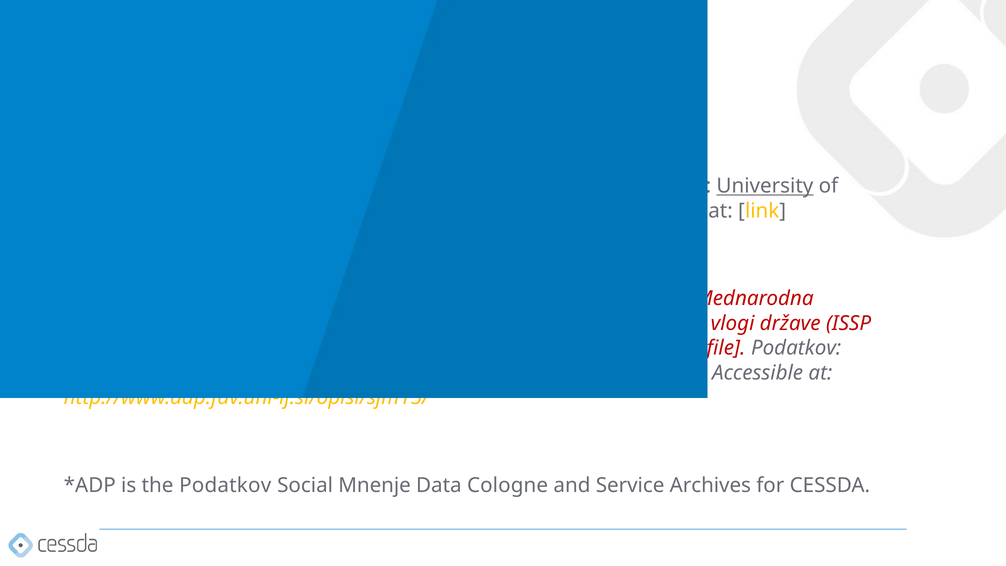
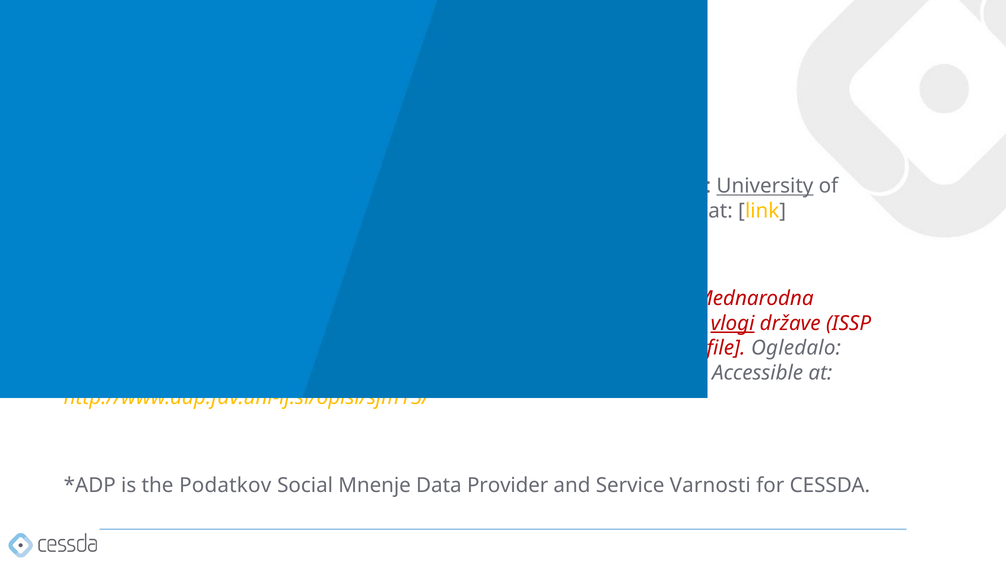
vlogi underline: none -> present (733, 323)
file Podatkov: Podatkov -> Ogledalo (796, 348)
Cologne: Cologne -> Provider (508, 485)
Service Archives: Archives -> Varnosti (710, 485)
